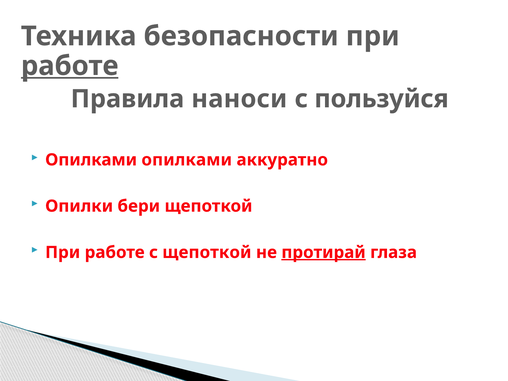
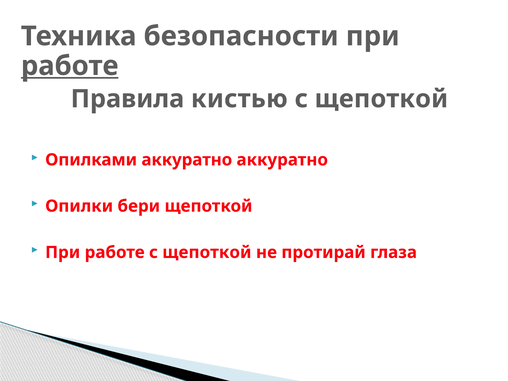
наноси: наноси -> кистью (239, 99)
пользуйся: пользуйся -> щепоткой (381, 99)
Опилками опилками: опилками -> аккуратно (187, 160)
протирай underline: present -> none (324, 252)
